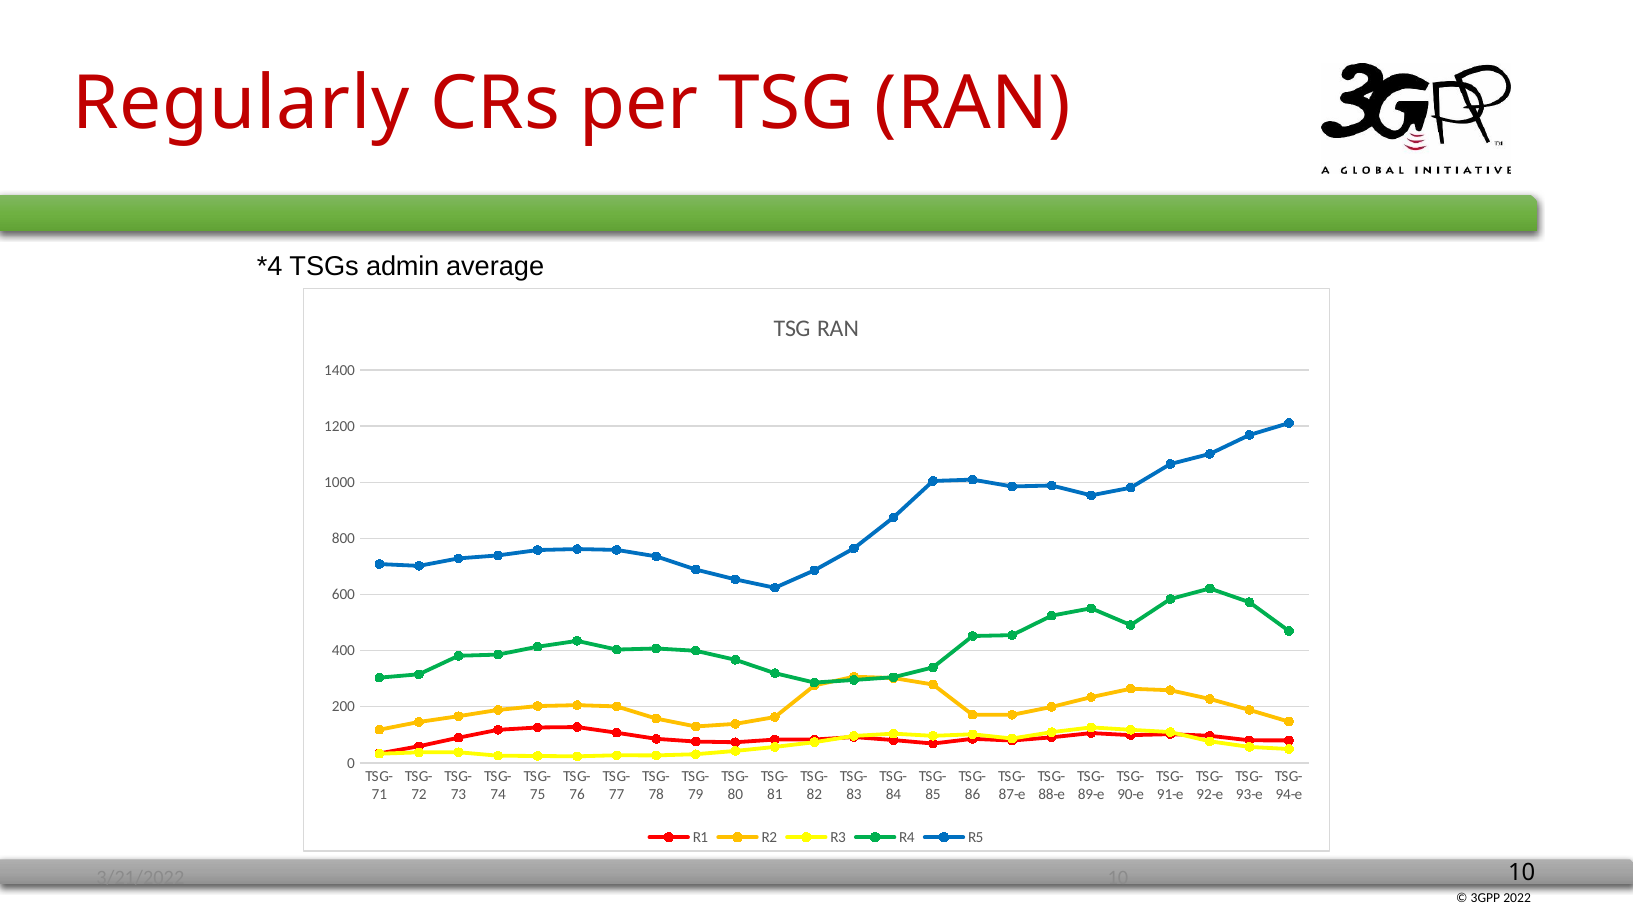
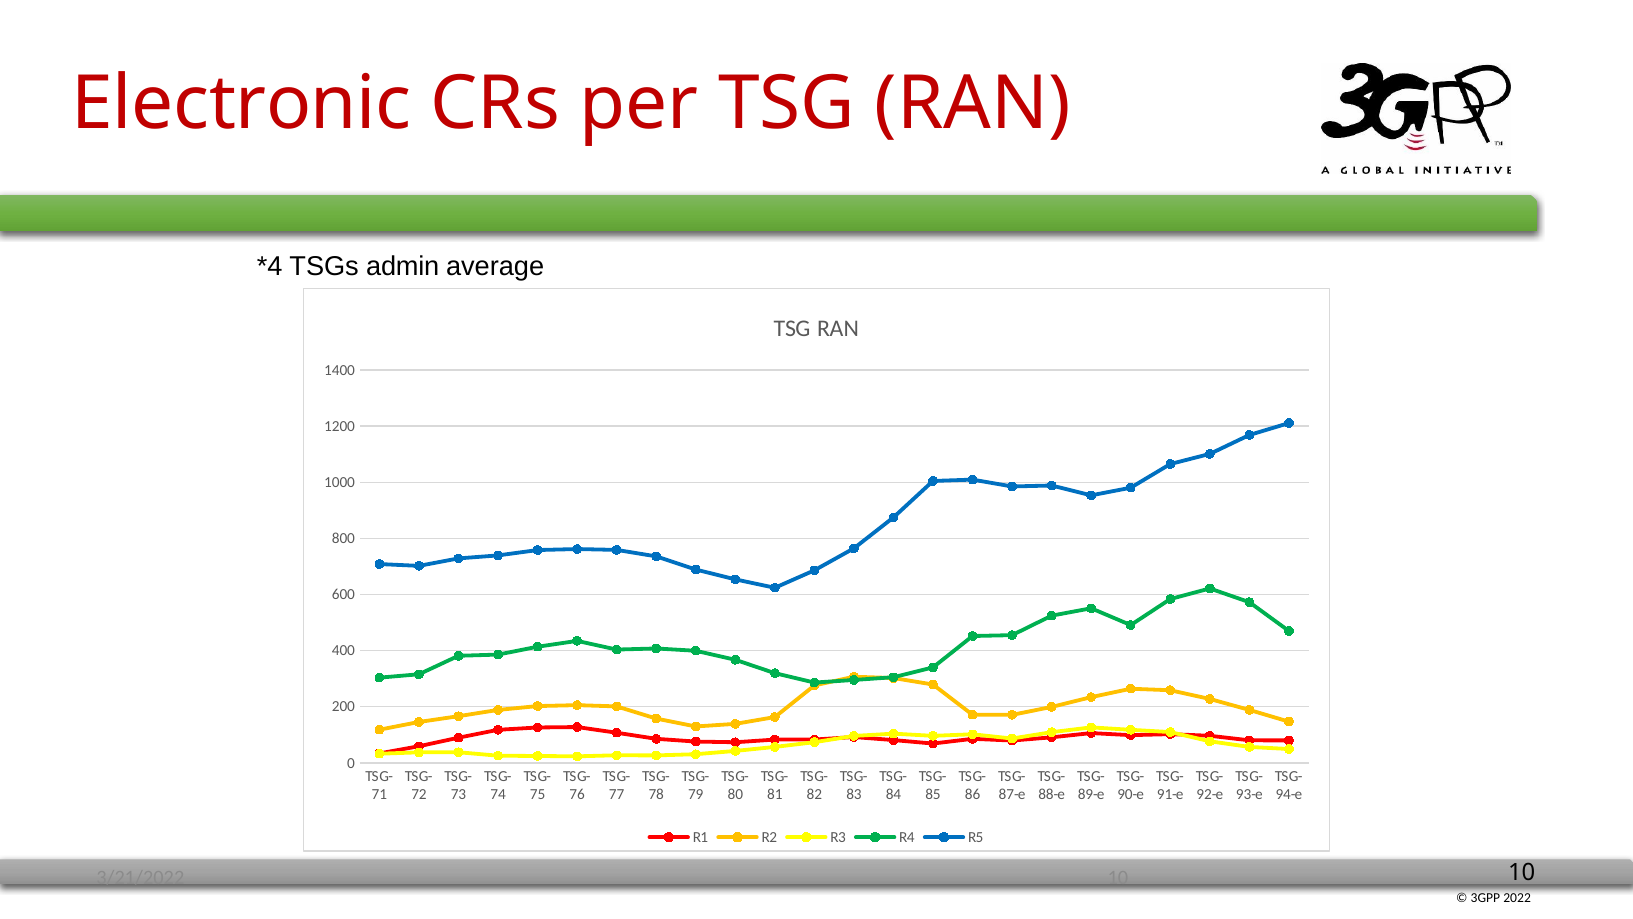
Regularly: Regularly -> Electronic (242, 104)
